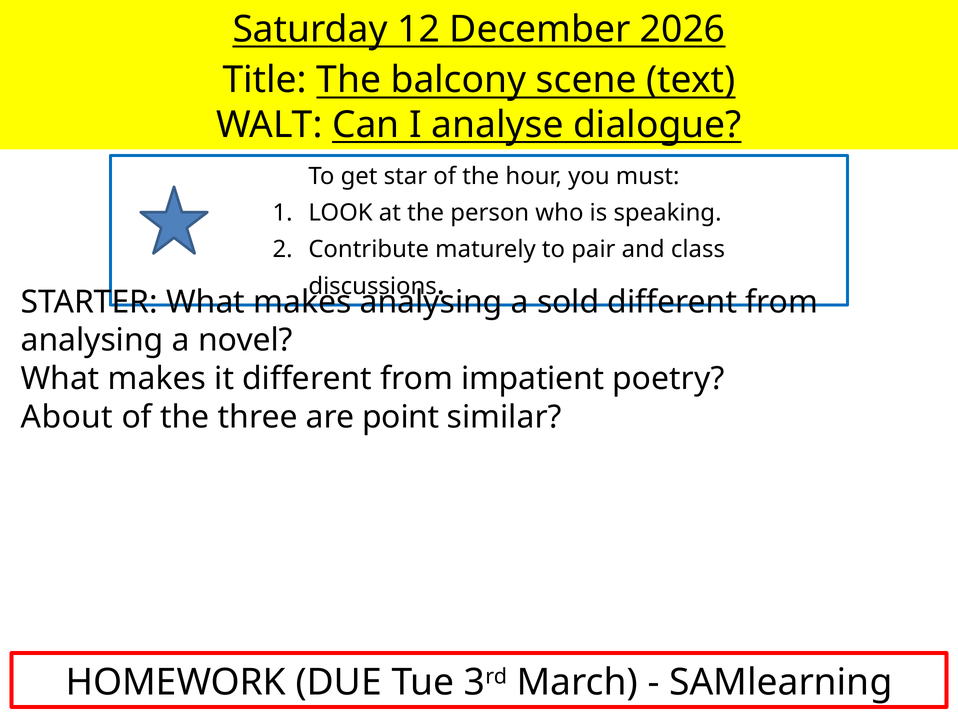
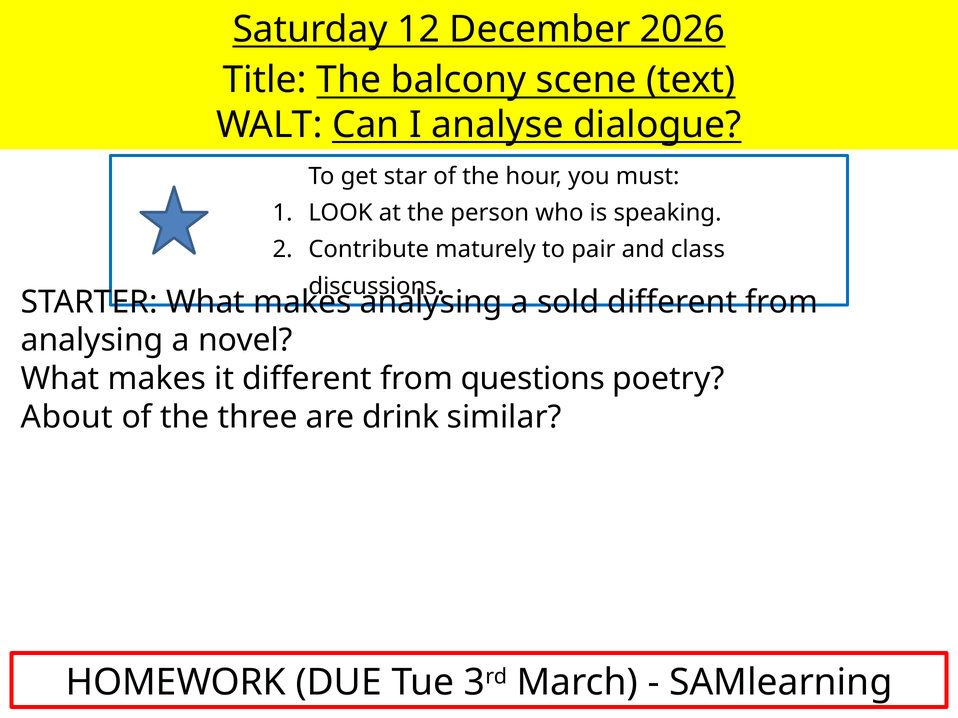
impatient: impatient -> questions (533, 379)
point: point -> drink (401, 417)
